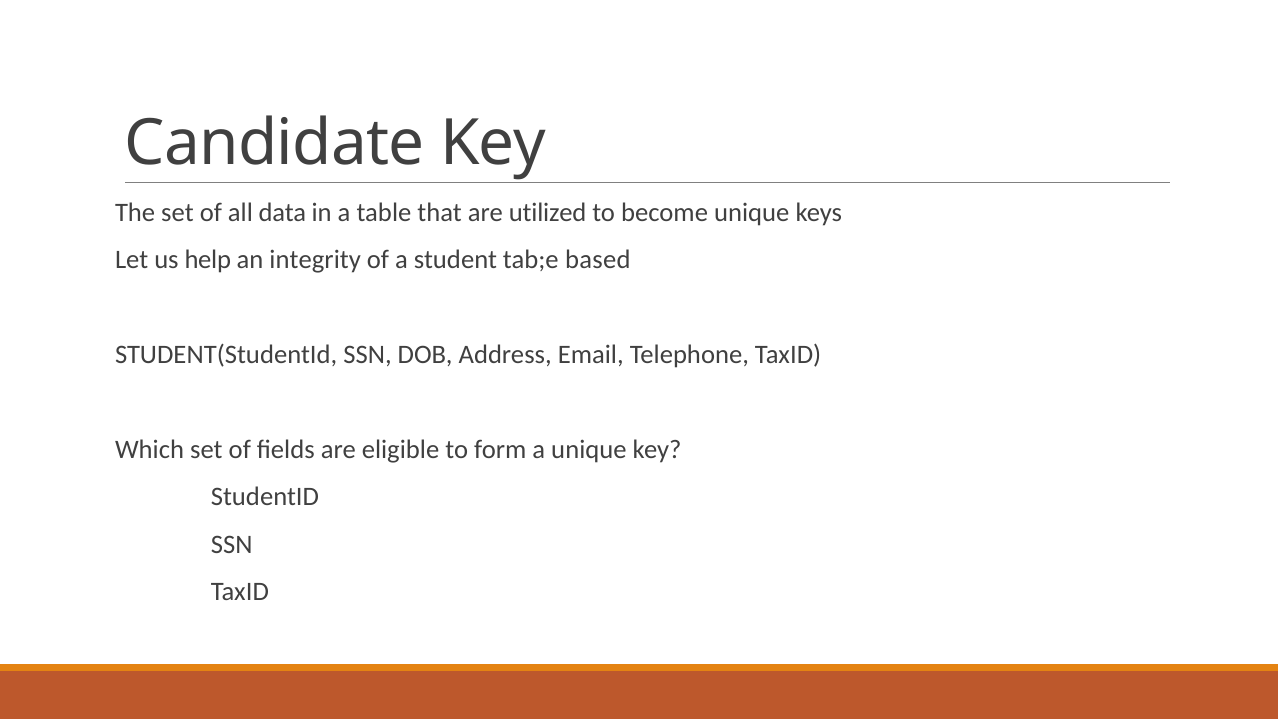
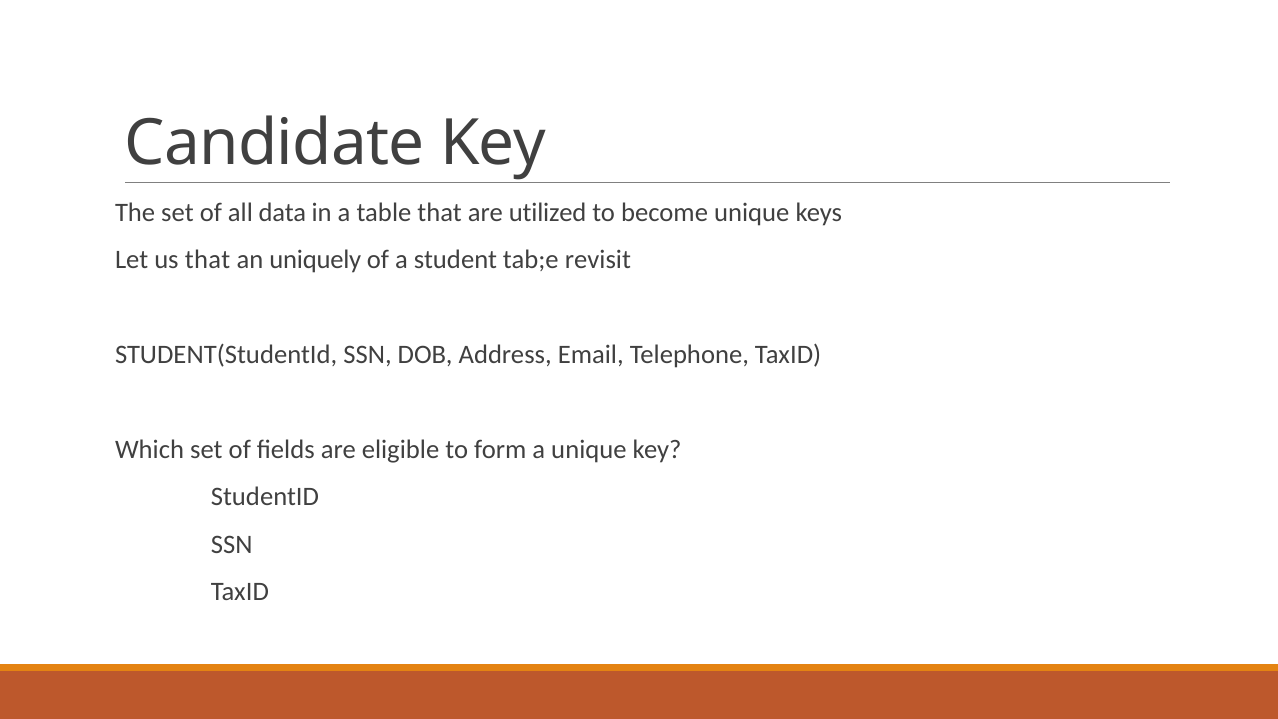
us help: help -> that (208, 260)
integrity: integrity -> uniquely (315, 260)
based: based -> revisit (598, 260)
